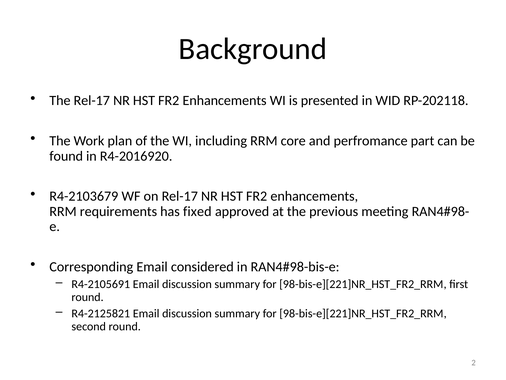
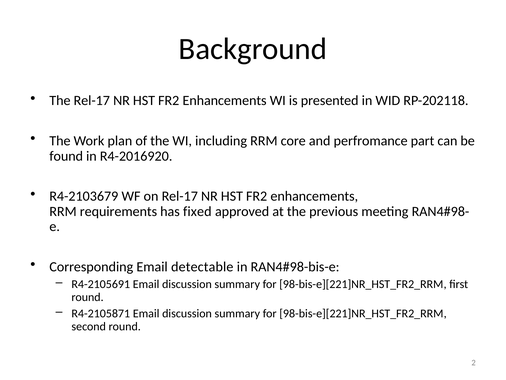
considered: considered -> detectable (202, 266)
R4-2125821: R4-2125821 -> R4-2105871 (101, 313)
